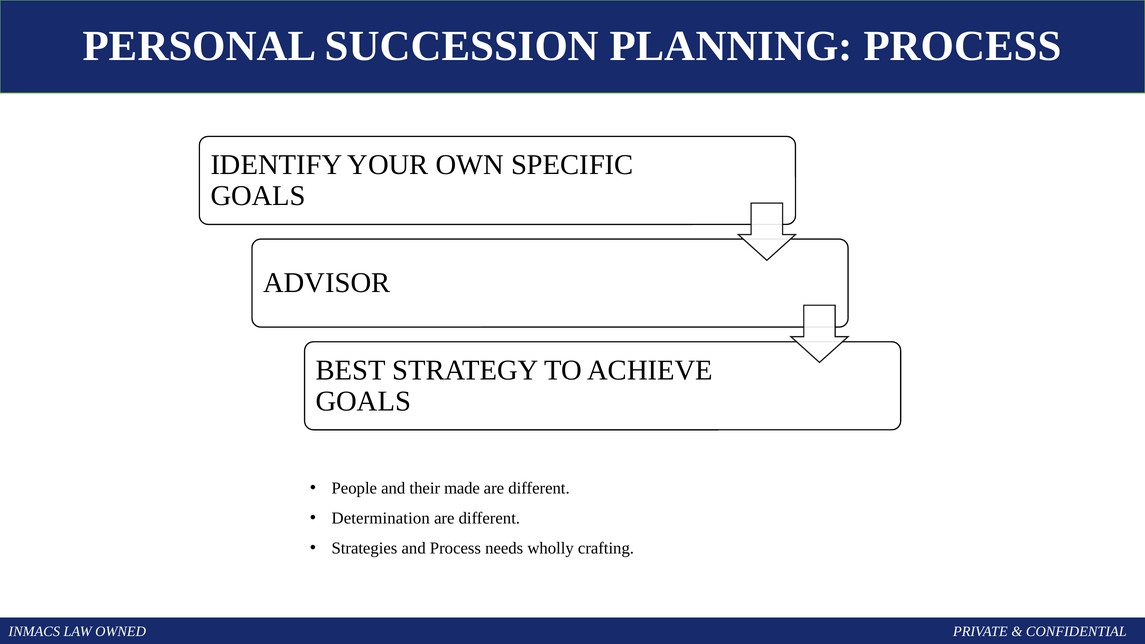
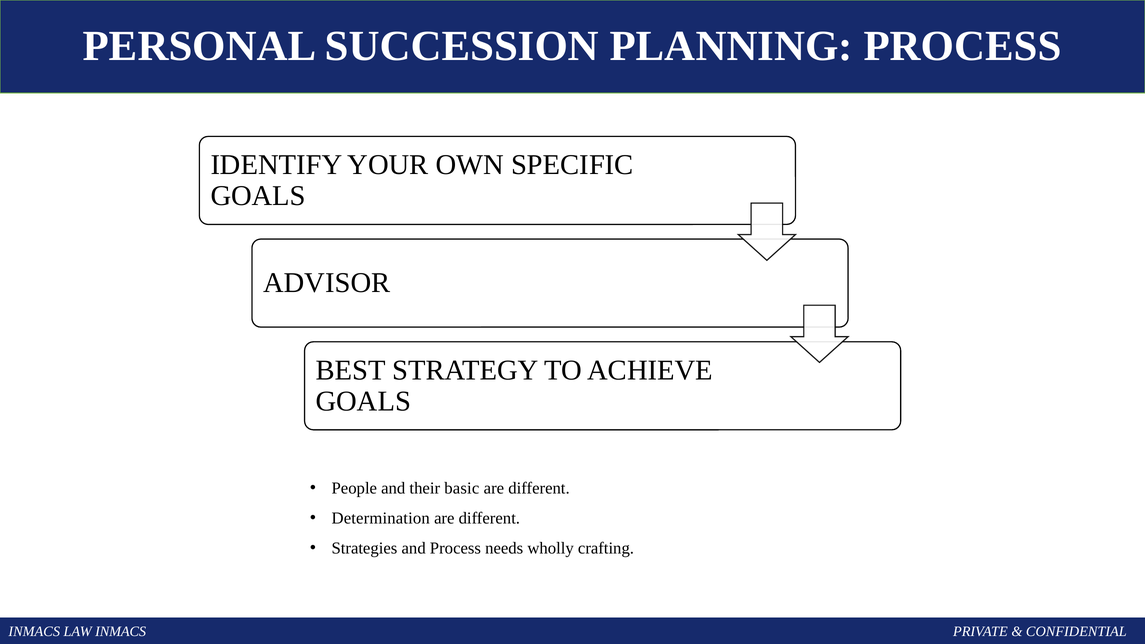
made: made -> basic (462, 488)
LAW OWNED: OWNED -> INMACS (121, 632)
